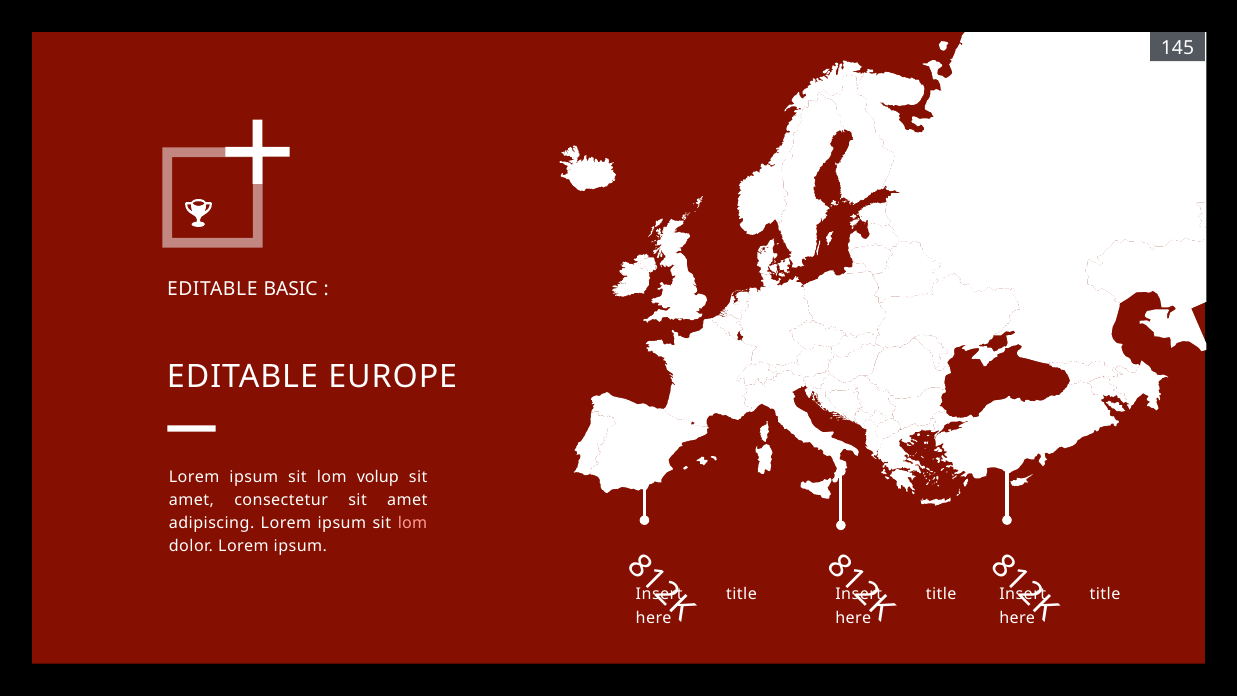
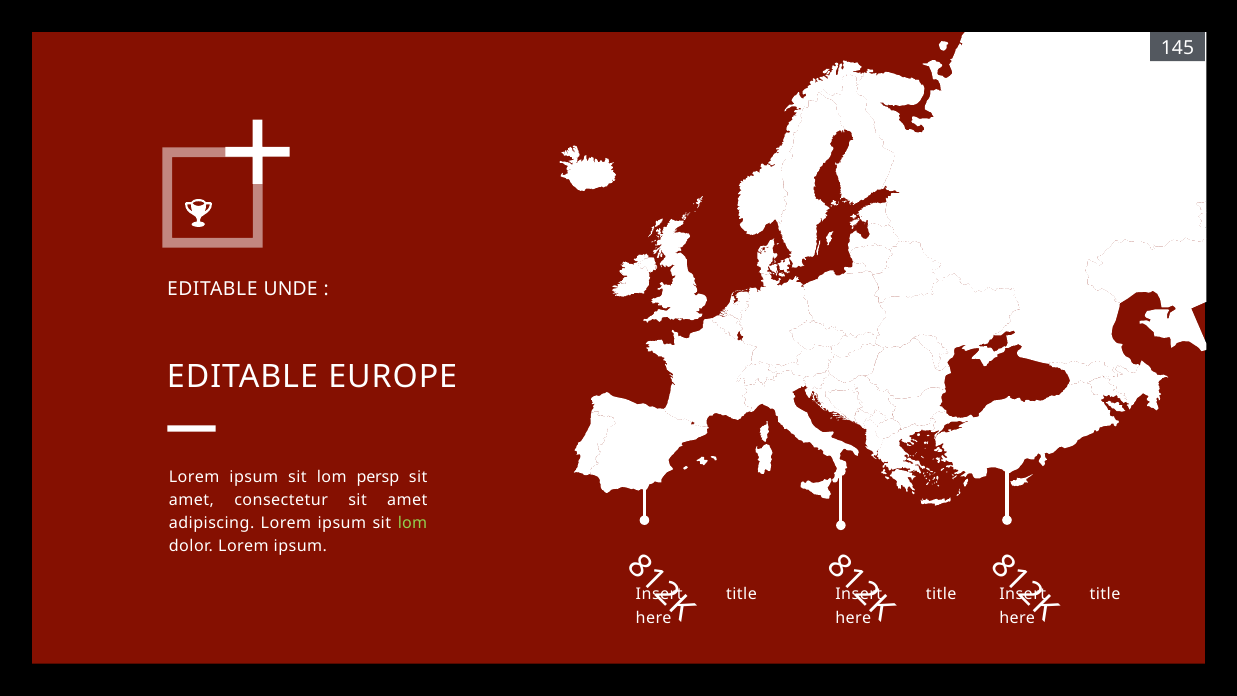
BASIC: BASIC -> UNDE (291, 289)
volup: volup -> persp (378, 477)
lom colour: pink -> light green (412, 523)
